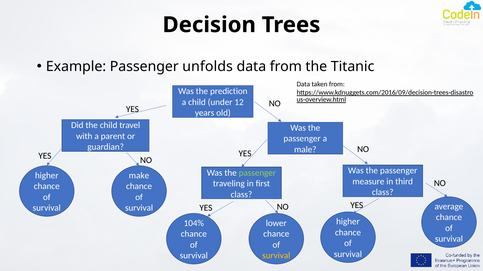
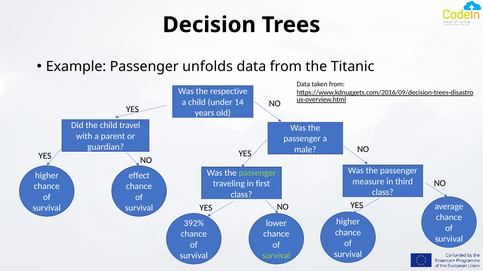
prediction: prediction -> respective (229, 92)
12: 12 -> 14 (239, 102)
make: make -> effect (139, 176)
104%: 104% -> 392% (194, 224)
survival colour: yellow -> light green (276, 256)
